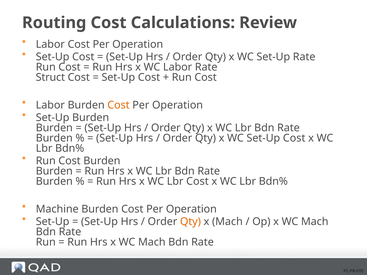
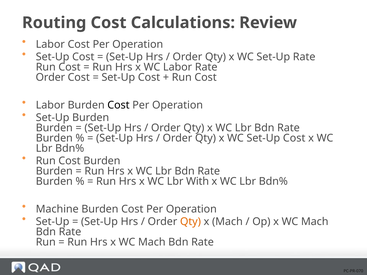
Struct: Struct -> Order (50, 77)
Cost colour: orange -> black (118, 105)
Lbr Cost: Cost -> With (198, 182)
